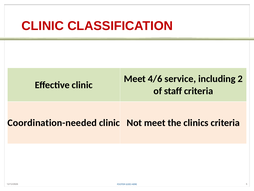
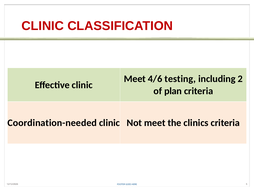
service: service -> testing (180, 79)
staff: staff -> plan (173, 91)
